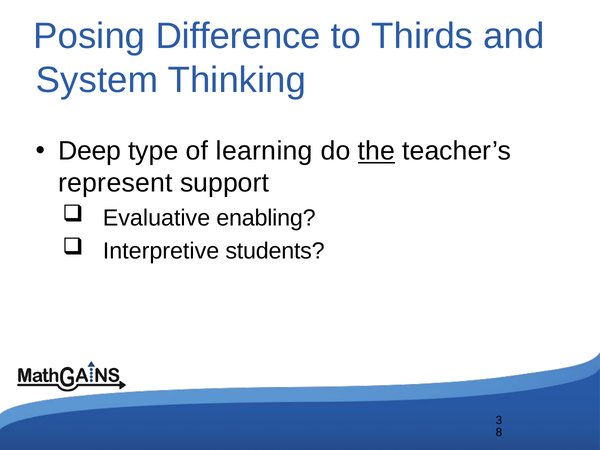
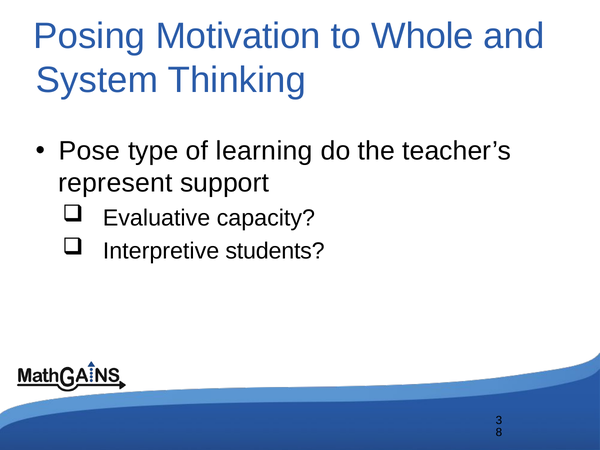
Difference: Difference -> Motivation (238, 36)
Thirds: Thirds -> Whole (422, 36)
Deep: Deep -> Pose (89, 151)
the underline: present -> none (376, 151)
enabling: enabling -> capacity (266, 218)
